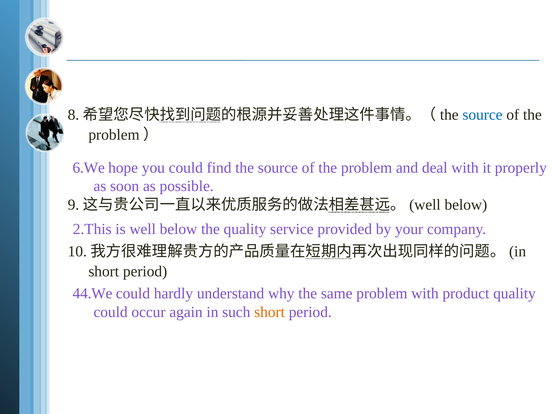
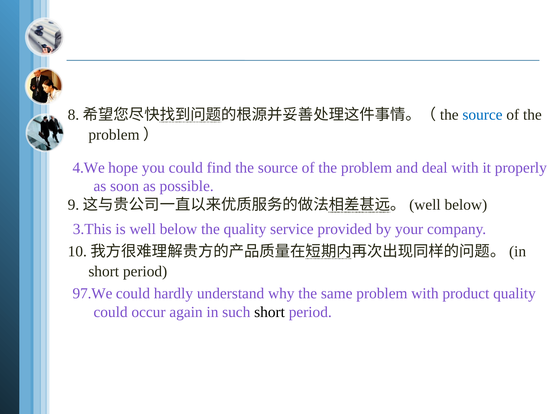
6.We: 6.We -> 4.We (89, 168)
2.This: 2.This -> 3.This (92, 229)
44.We: 44.We -> 97.We (92, 294)
short colour: orange -> black (270, 312)
